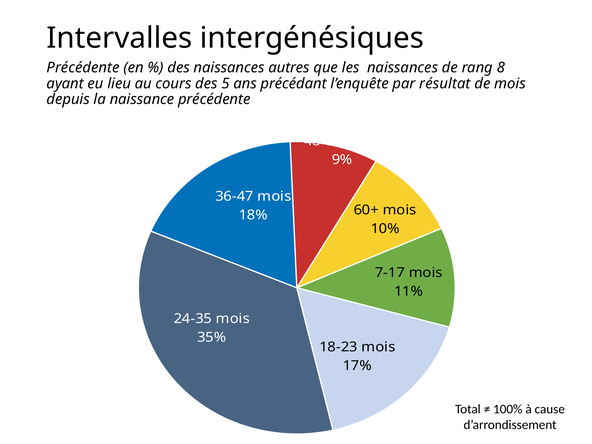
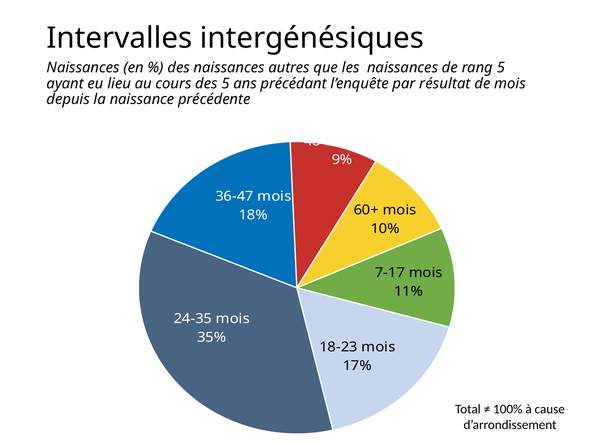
Précédente: Précédente -> Naissances (83, 67)
rang 8: 8 -> 5 (501, 67)
